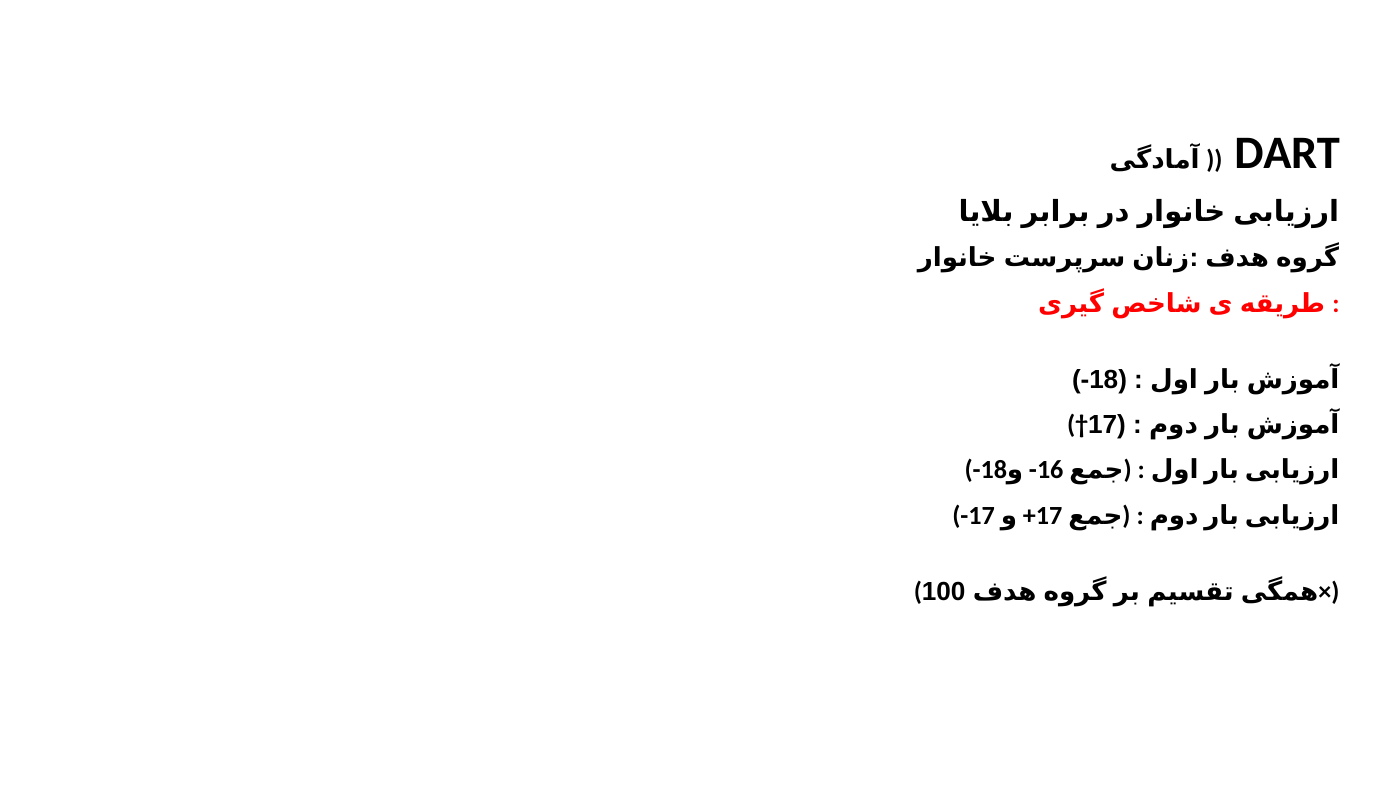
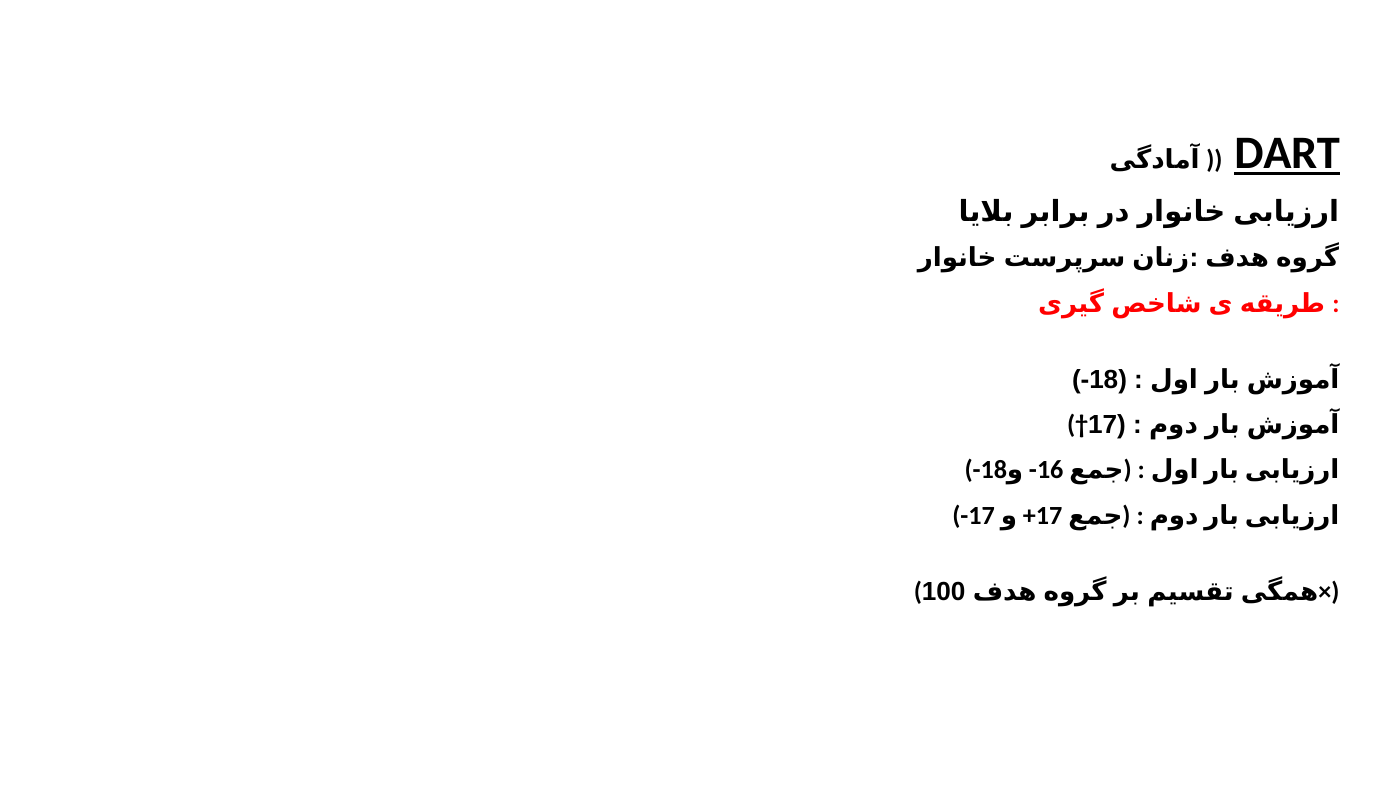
DART underline: none -> present (1287, 153)
